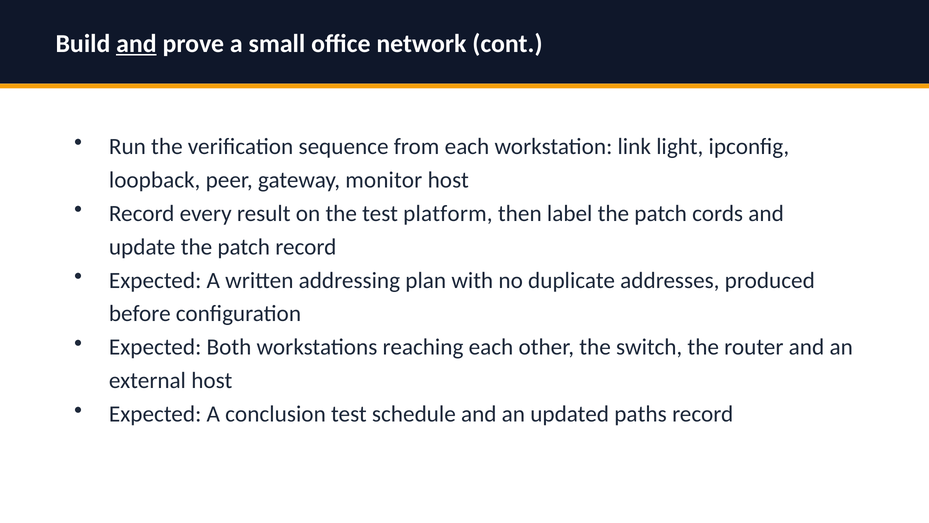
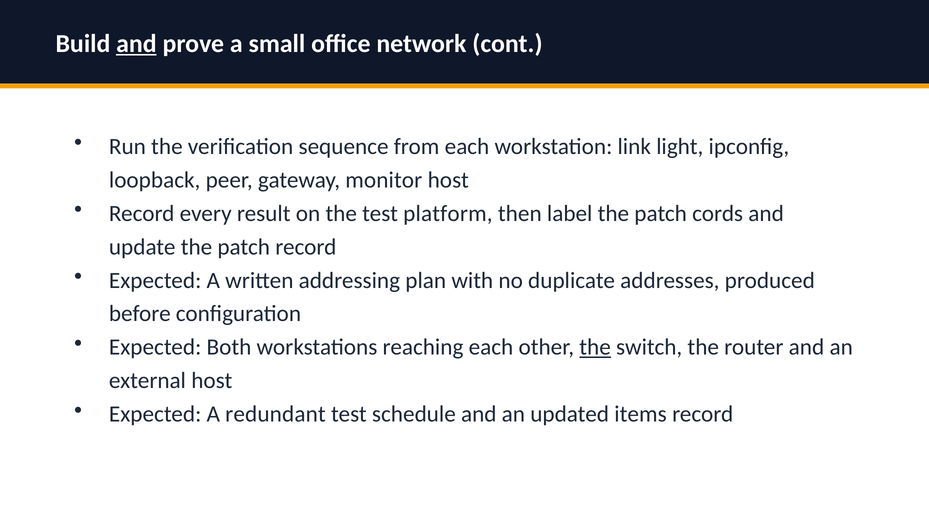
the underline: none -> present (595, 347)
conclusion: conclusion -> redundant (275, 414)
paths: paths -> items (641, 414)
